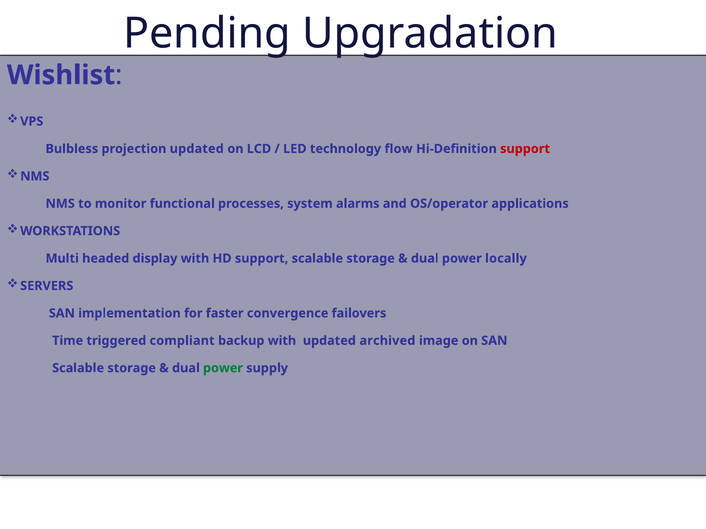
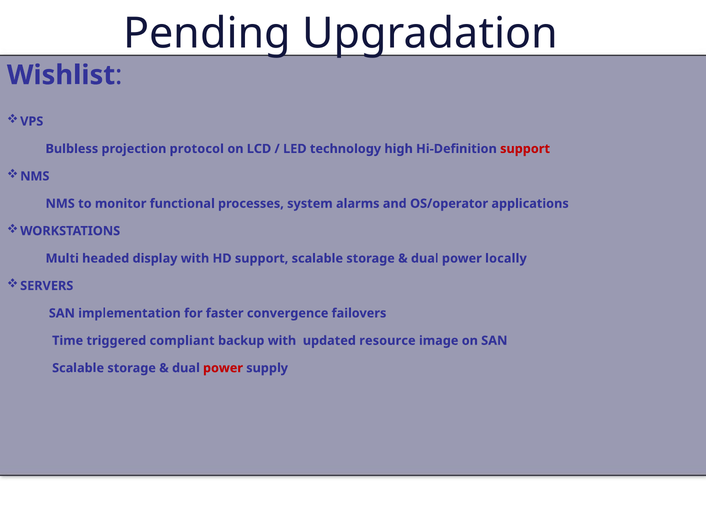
projection updated: updated -> protocol (197, 149)
flow: flow -> high (399, 149)
archived: archived -> resource (387, 341)
power colour: green -> red (223, 368)
